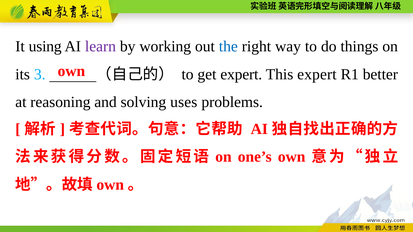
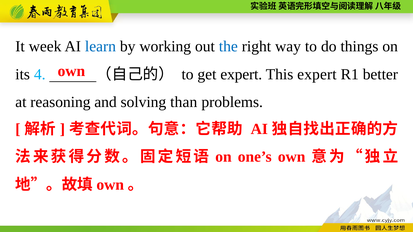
using: using -> week (45, 47)
learn colour: purple -> blue (100, 47)
3: 3 -> 4 (40, 74)
uses: uses -> than (184, 102)
